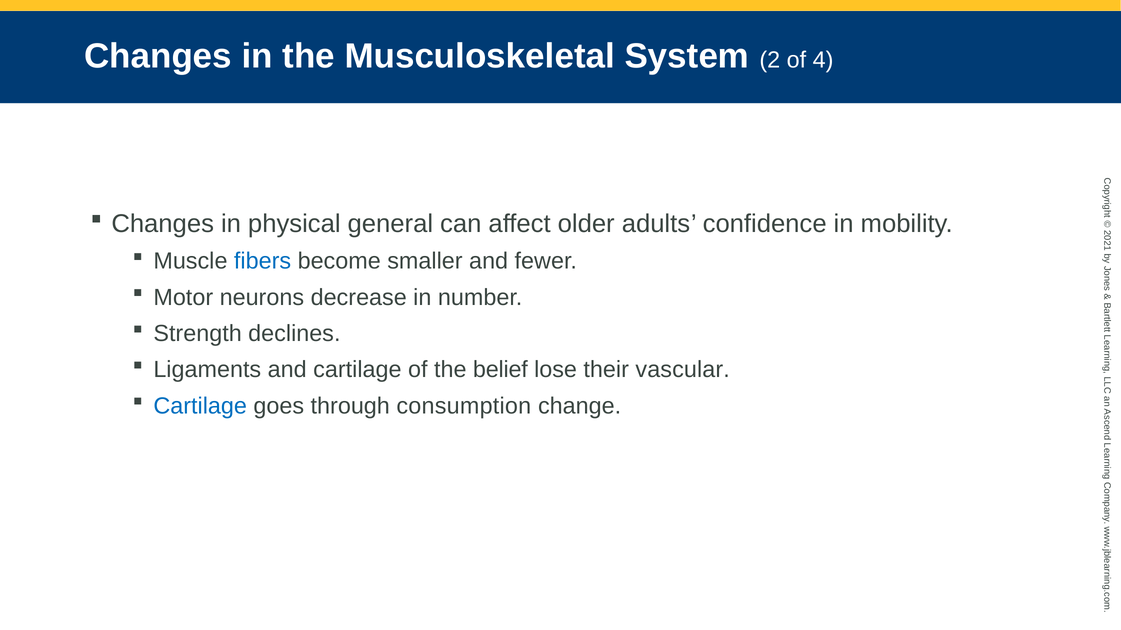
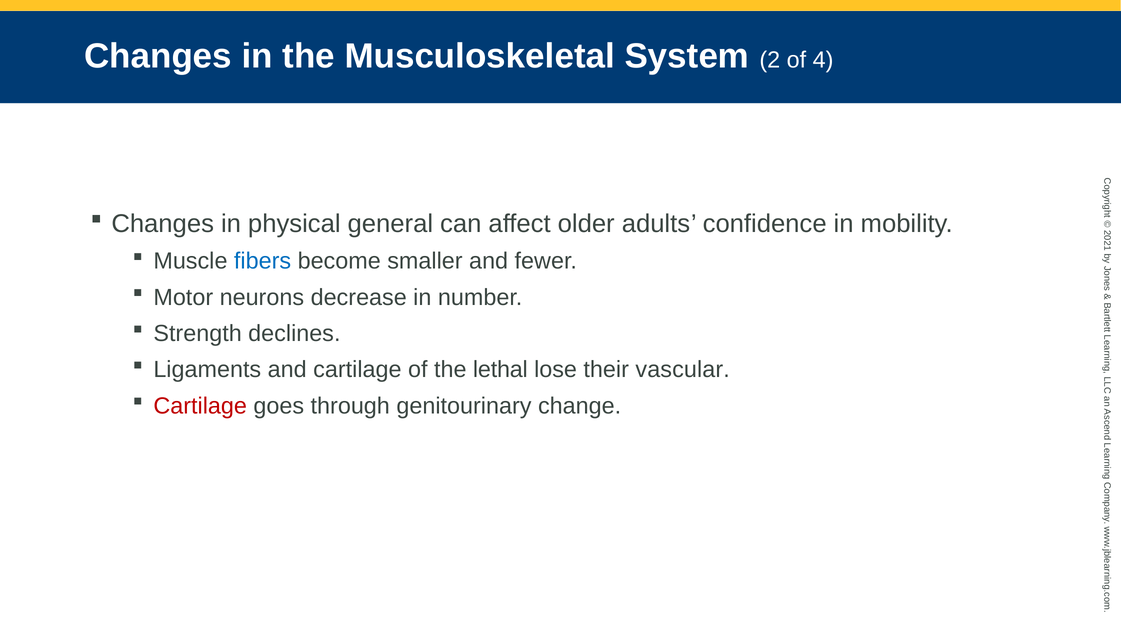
belief: belief -> lethal (500, 370)
Cartilage colour: blue -> red (200, 406)
consumption: consumption -> genitourinary (464, 406)
